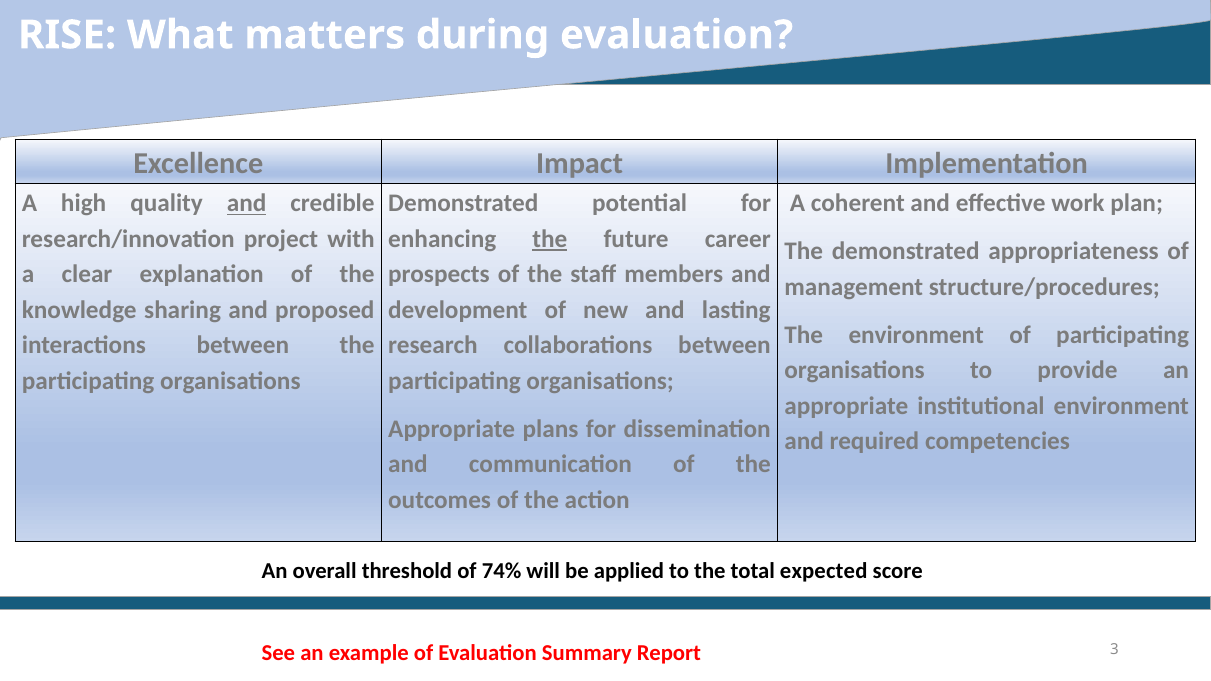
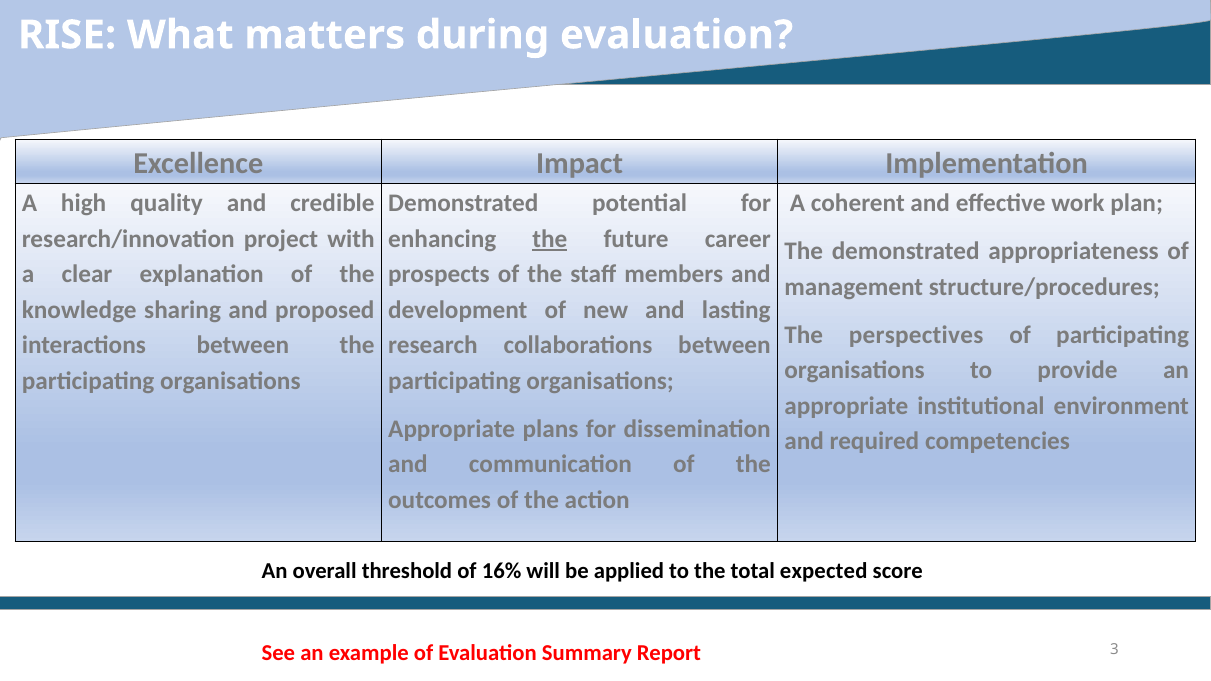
and underline: present -> none (247, 203)
The environment: environment -> perspectives (916, 335)
74%: 74% -> 16% (502, 571)
